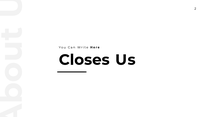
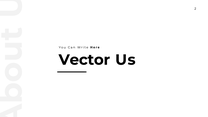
Closes: Closes -> Vector (84, 60)
